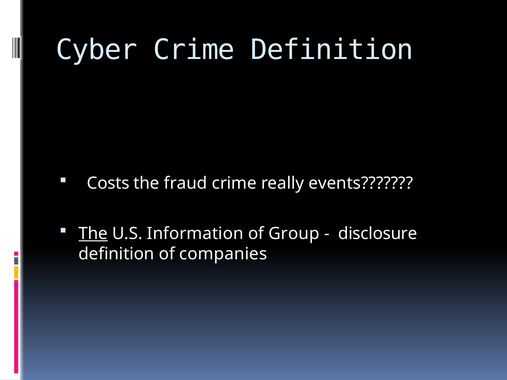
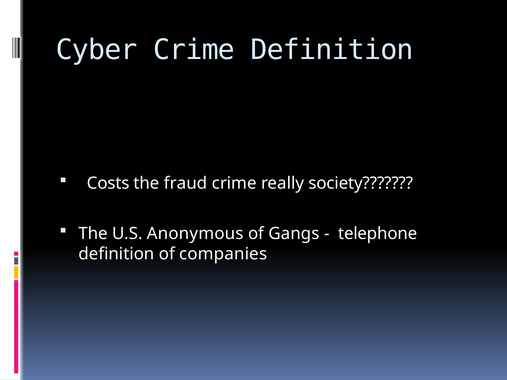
events: events -> society (361, 183)
The underline: present -> none (93, 234)
Information: Information -> Anonymous (195, 234)
Group: Group -> Gangs (294, 234)
disclosure: disclosure -> telephone (378, 234)
